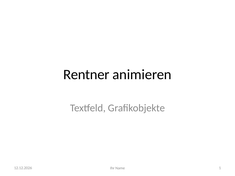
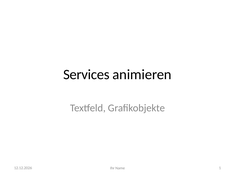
Rentner: Rentner -> Services (86, 75)
